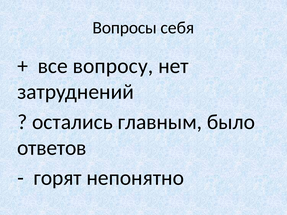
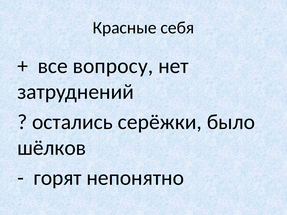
Вопросы: Вопросы -> Красные (125, 28)
главным: главным -> серёжки (160, 122)
ответов: ответов -> шёлков (52, 148)
